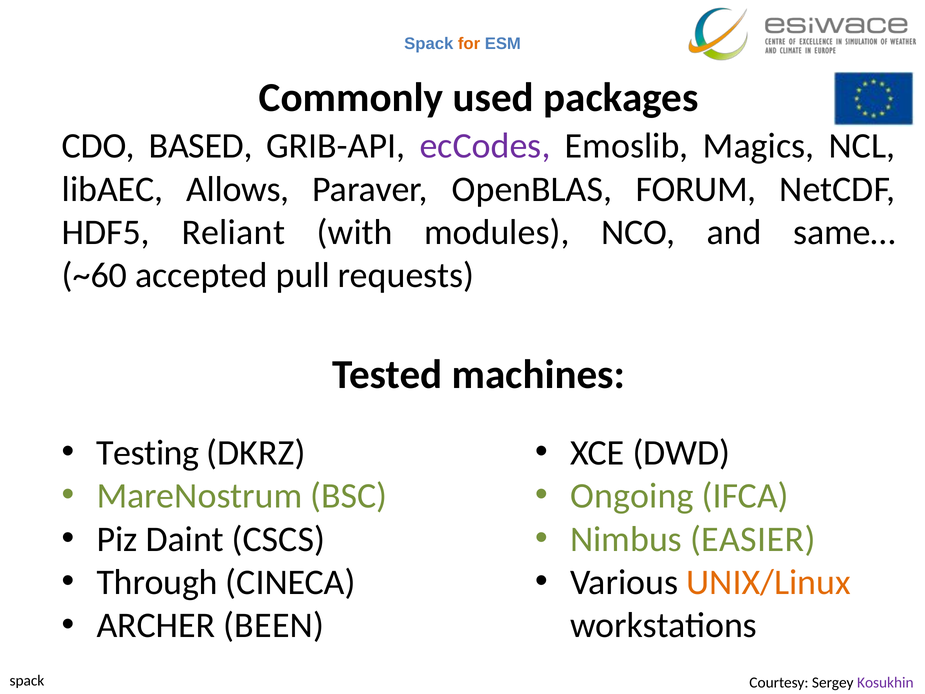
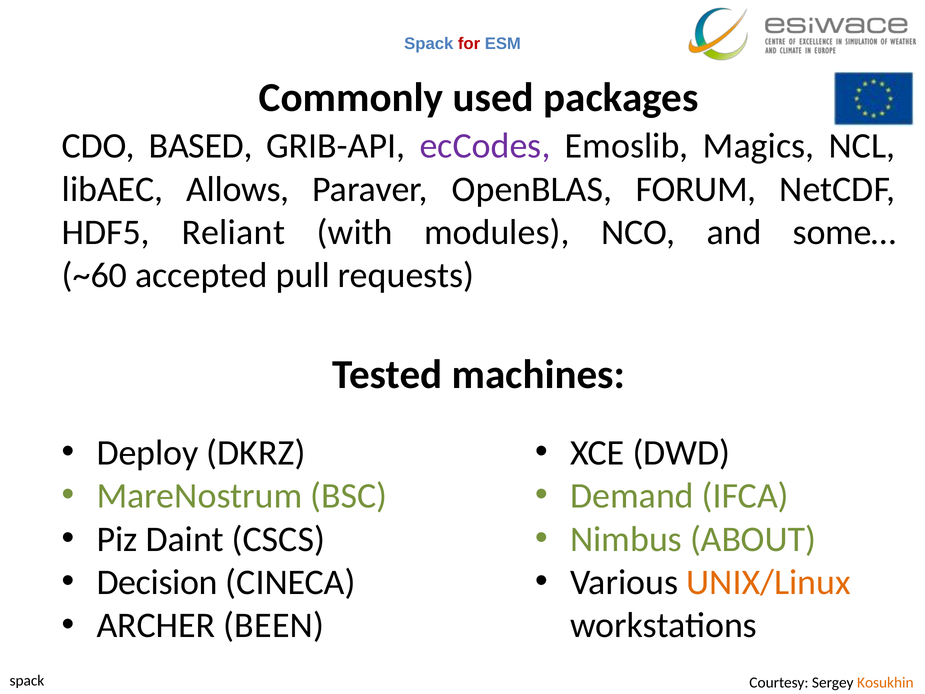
for colour: orange -> red (469, 44)
same…: same… -> some… (844, 232)
Testing: Testing -> Deploy (148, 453)
Ongoing: Ongoing -> Demand (632, 496)
EASIER: EASIER -> ABOUT (753, 539)
Through: Through -> Decision (157, 582)
Kosukhin colour: purple -> orange (885, 682)
